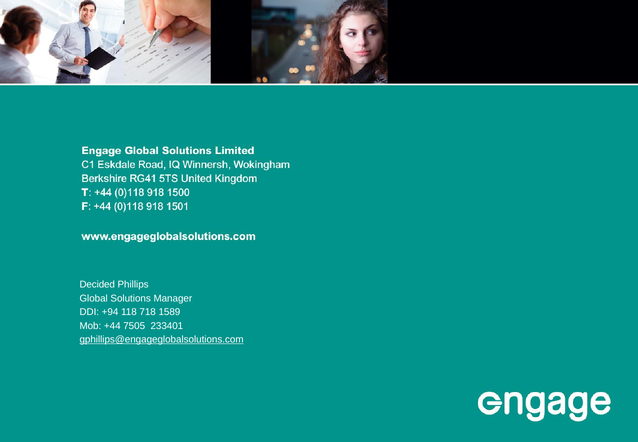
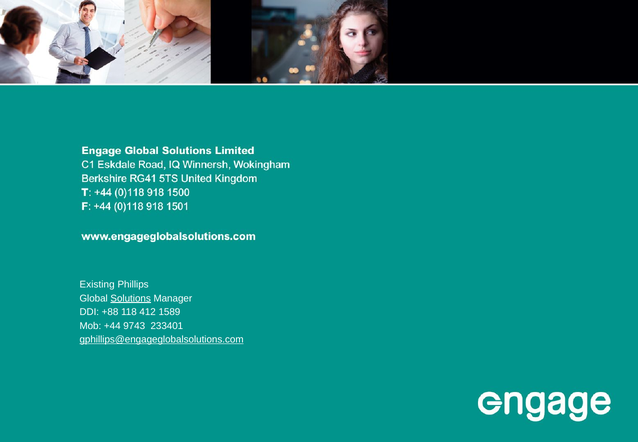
Decided: Decided -> Existing (97, 284)
Solutions underline: none -> present (131, 298)
+94: +94 -> +88 (110, 312)
718: 718 -> 412 (148, 312)
7505: 7505 -> 9743 (134, 326)
